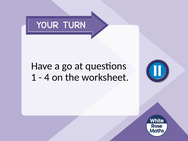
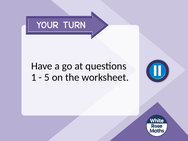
4: 4 -> 5 (47, 77)
